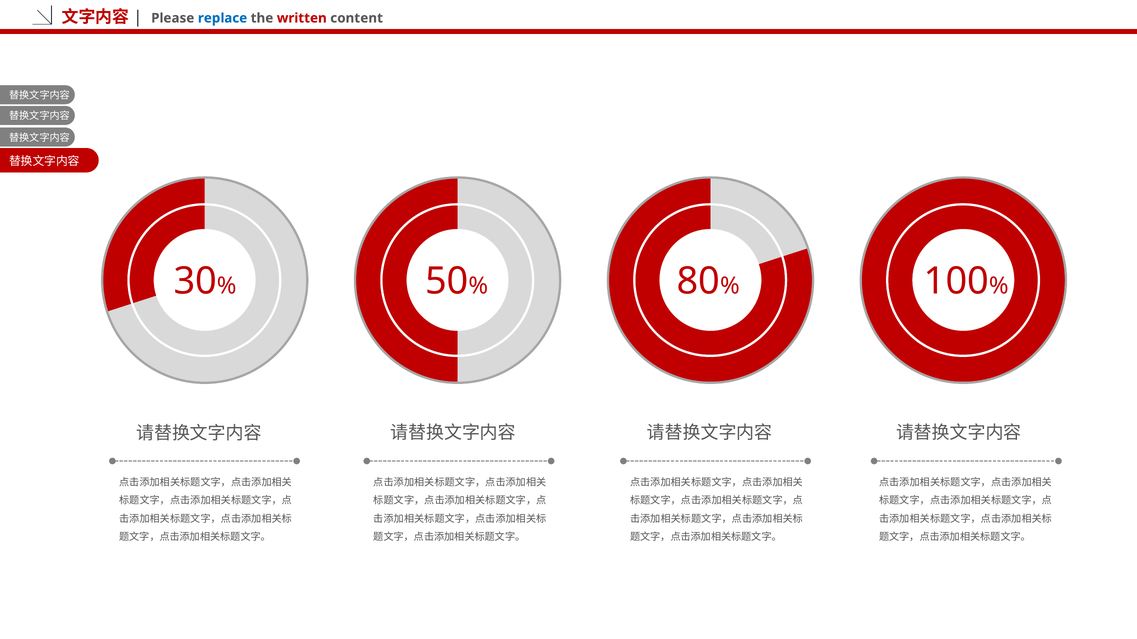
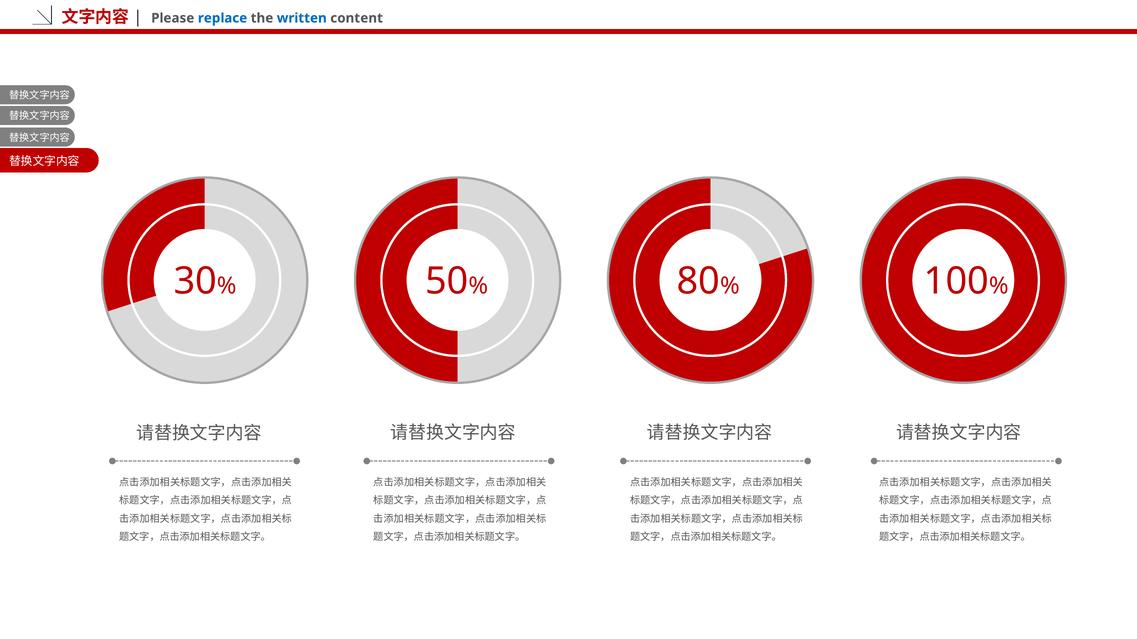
written colour: red -> blue (302, 18)
